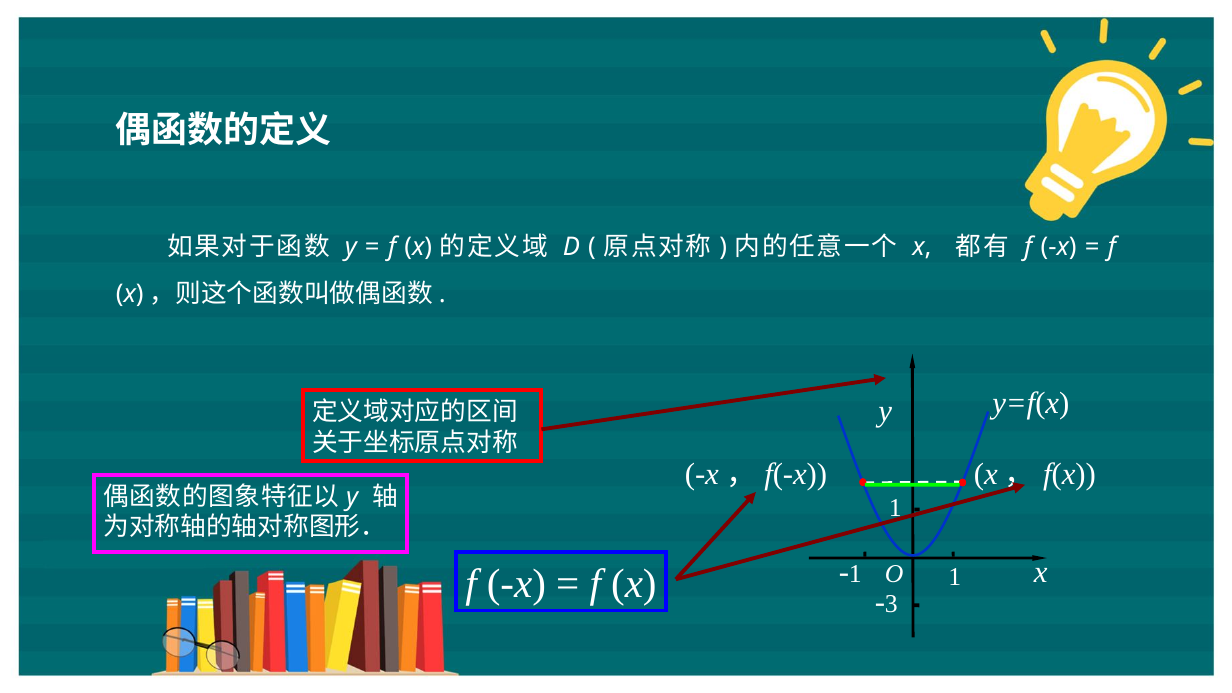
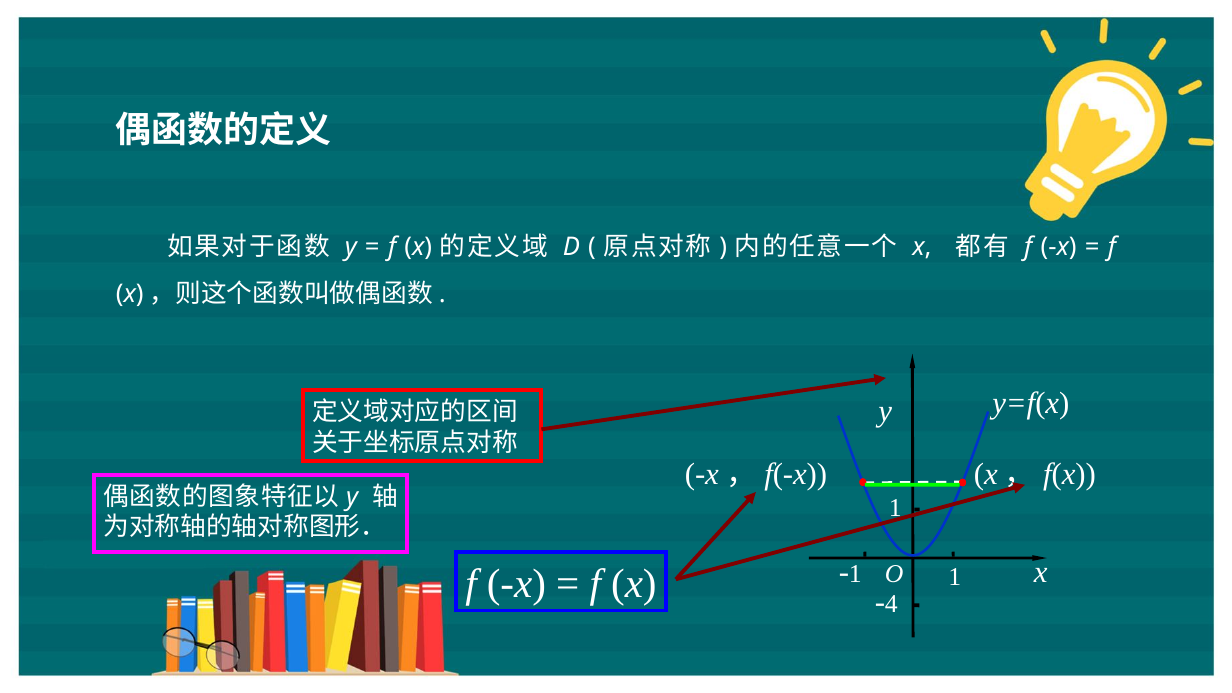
3: 3 -> 4 (891, 604)
